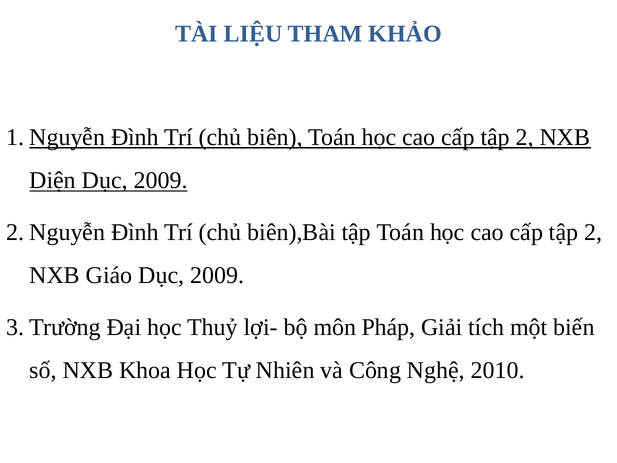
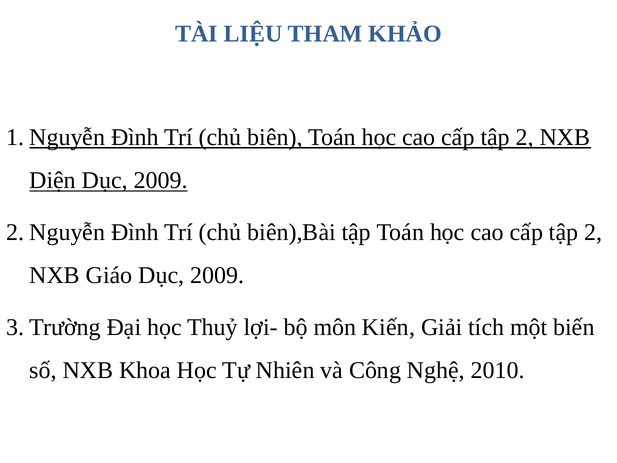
Pháp: Pháp -> Kiến (388, 327)
